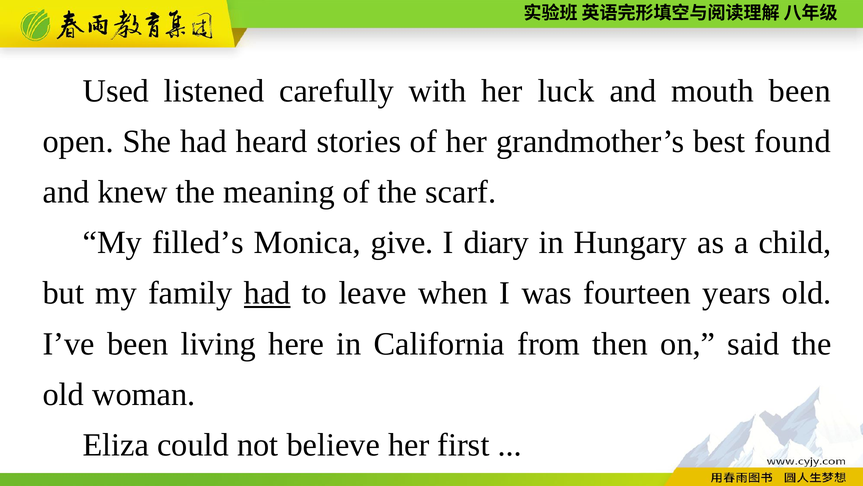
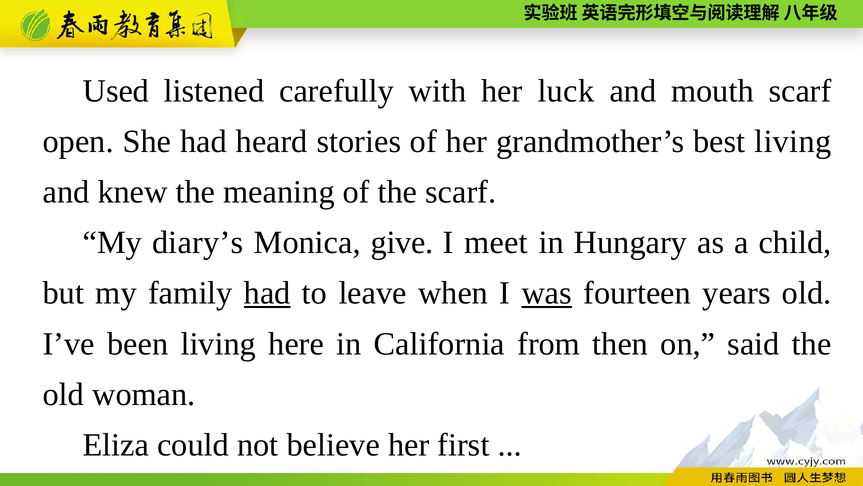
mouth been: been -> scarf (800, 91)
best found: found -> living (793, 142)
filled’s: filled’s -> diary’s (198, 242)
diary: diary -> meet (496, 242)
was underline: none -> present (547, 293)
